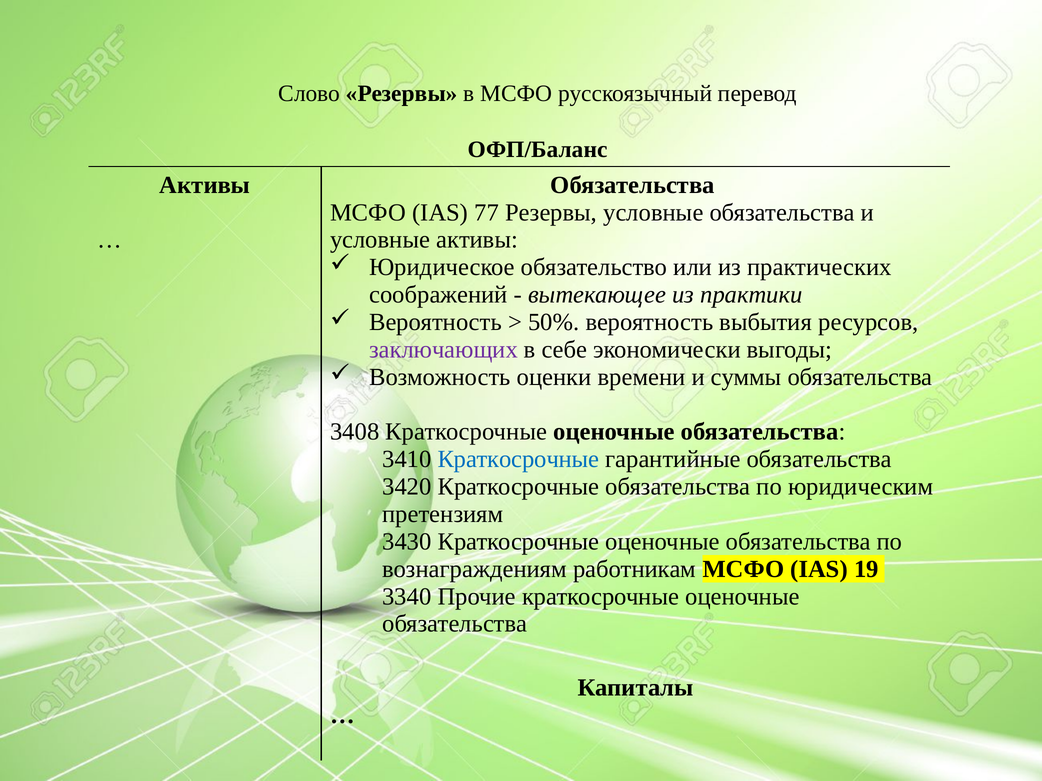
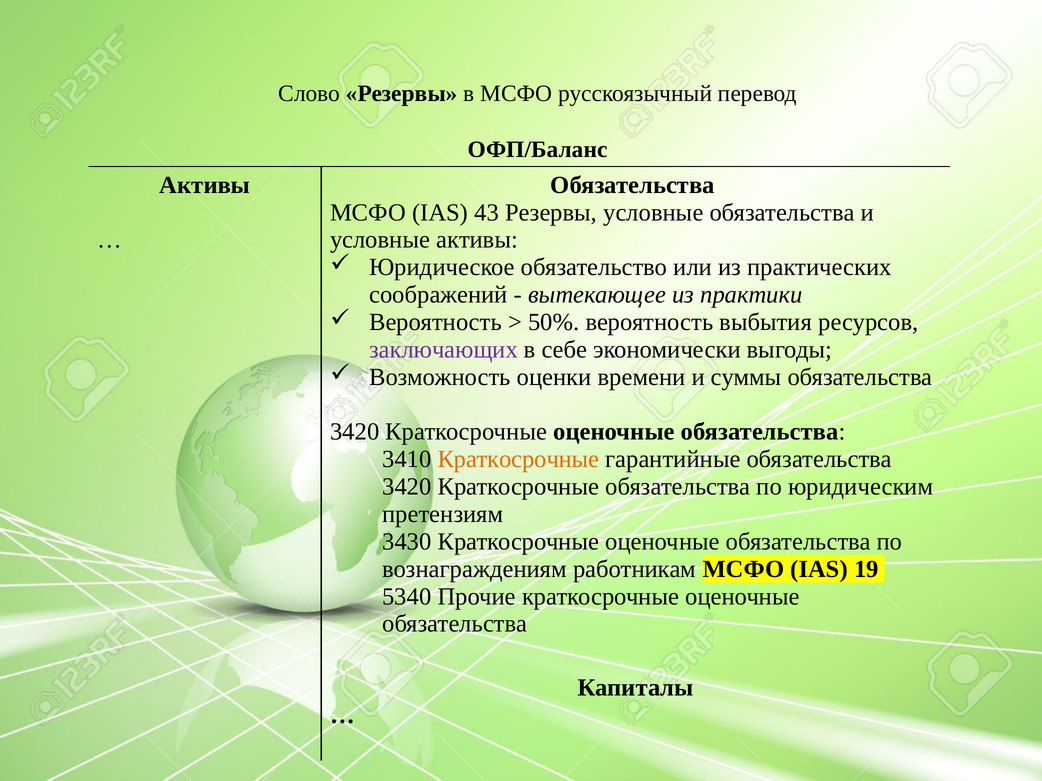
77: 77 -> 43 (487, 213)
3408: 3408 -> 3420 (355, 432)
Краткосрочные colour: blue -> orange (518, 460)
3340: 3340 -> 5340 (407, 597)
